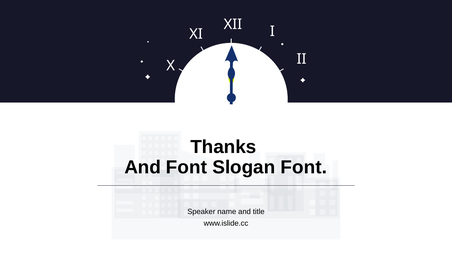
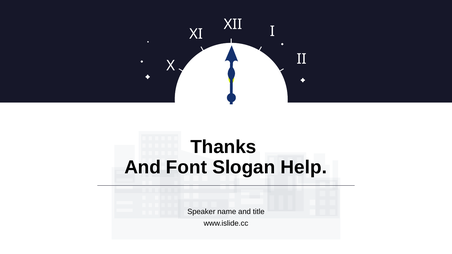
Slogan Font: Font -> Help (304, 168)
